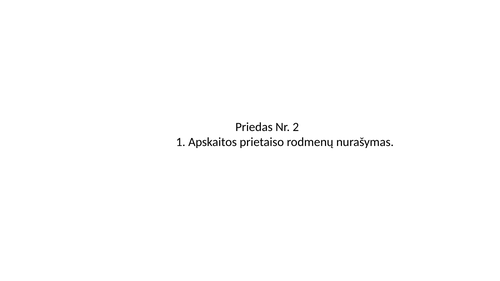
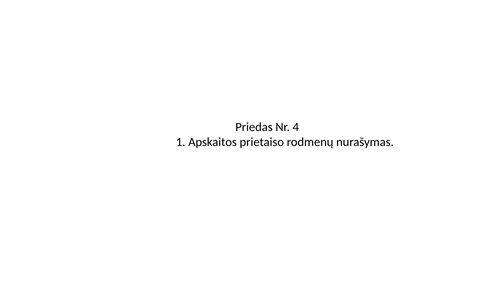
2: 2 -> 4 (296, 127)
